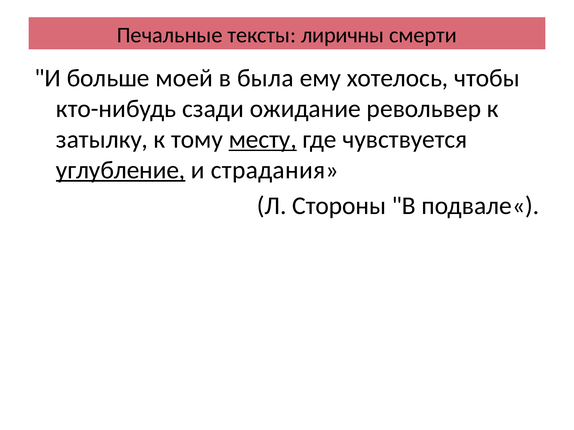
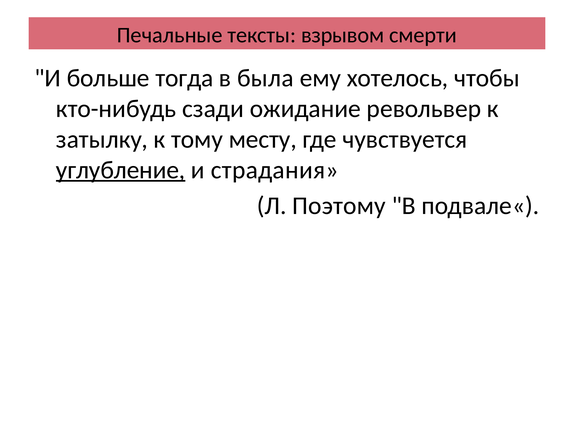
лиричны: лиричны -> взрывом (343, 35)
моей: моей -> тогда (184, 78)
месту underline: present -> none (263, 140)
Стороны: Стороны -> Поэтому (339, 206)
